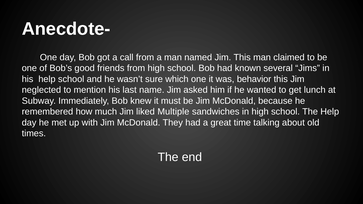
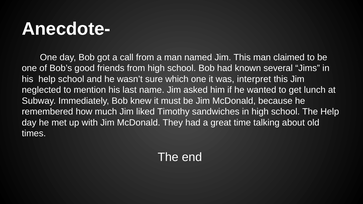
behavior: behavior -> interpret (254, 79)
Multiple: Multiple -> Timothy (173, 112)
